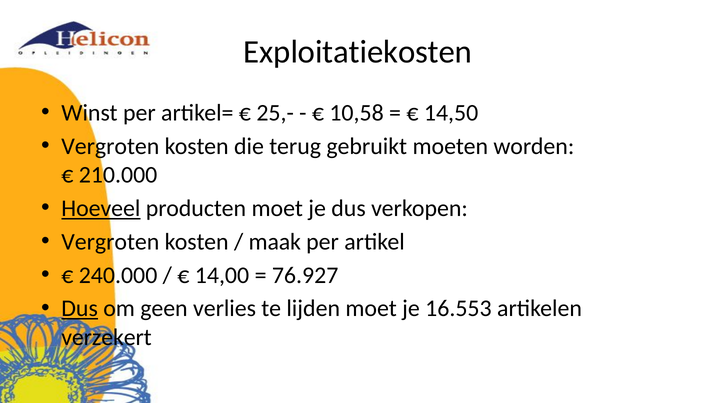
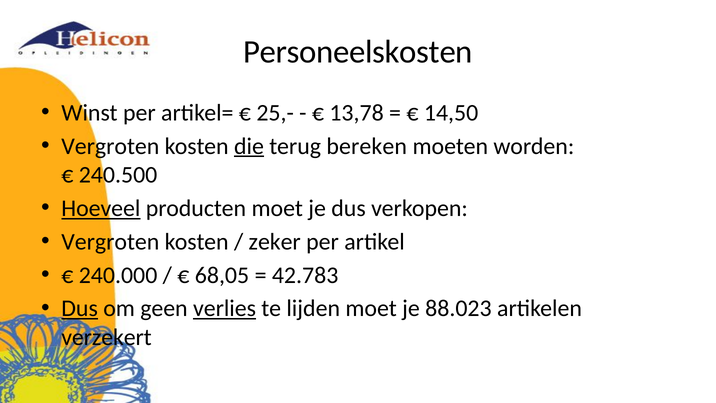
Exploitatiekosten: Exploitatiekosten -> Personeelskosten (358, 52)
10,58: 10,58 -> 13,78 (357, 113)
die underline: none -> present (249, 146)
gebruikt: gebruikt -> bereken (367, 146)
210.000: 210.000 -> 240.500 (118, 175)
maak: maak -> zeker (275, 242)
14,00: 14,00 -> 68,05 (222, 275)
76.927: 76.927 -> 42.783 (305, 275)
verlies underline: none -> present (225, 308)
16.553: 16.553 -> 88.023 (458, 308)
